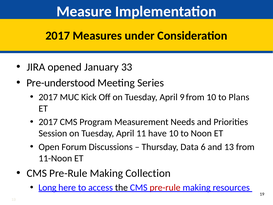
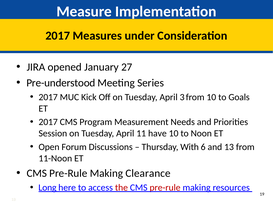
33: 33 -> 27 (127, 67)
9: 9 -> 3 (182, 97)
Plans: Plans -> Goals (239, 97)
Data: Data -> With (190, 147)
Collection: Collection -> Clearance (148, 173)
the colour: black -> red (121, 187)
